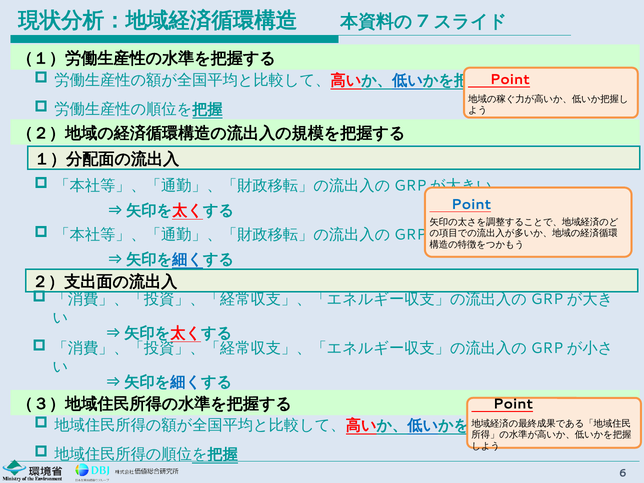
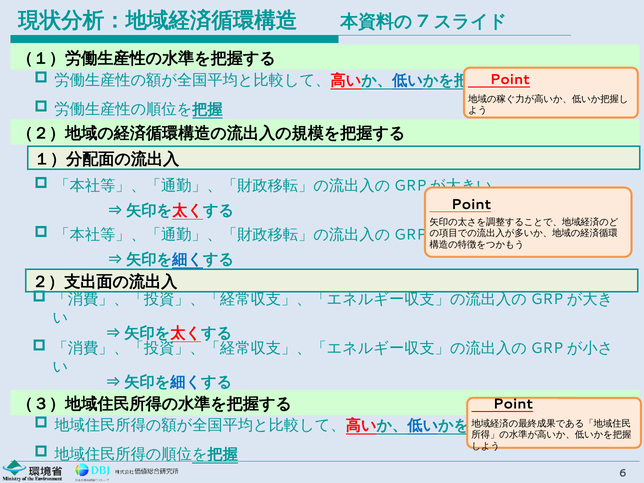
Point colour: blue -> black (471, 205)
